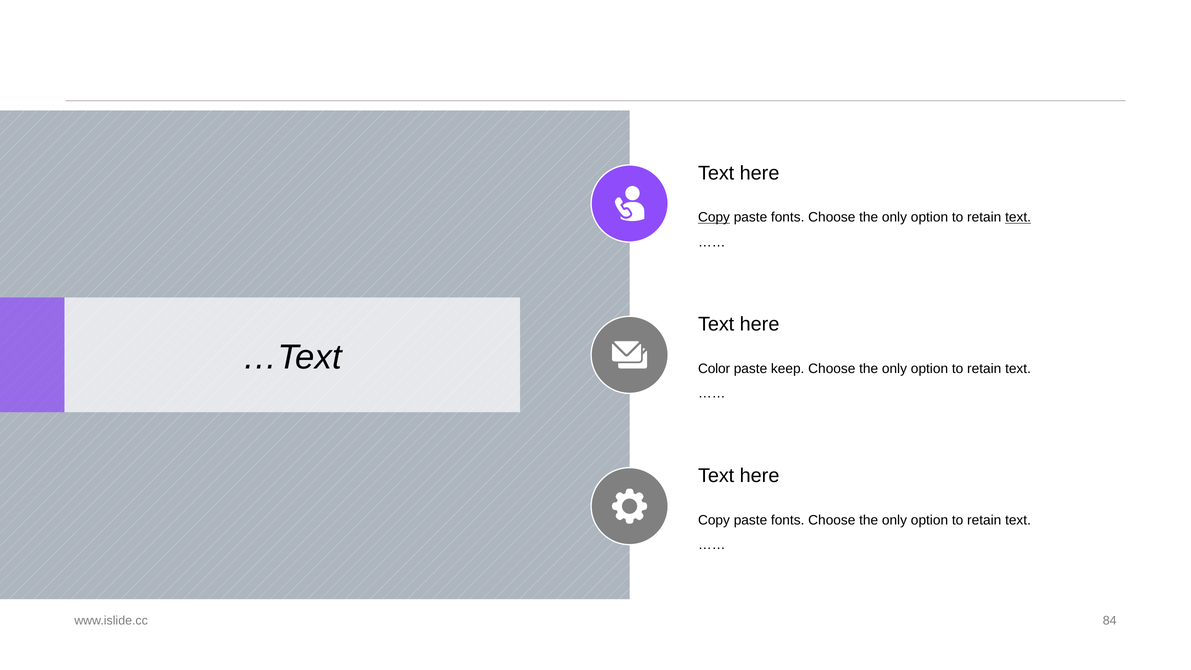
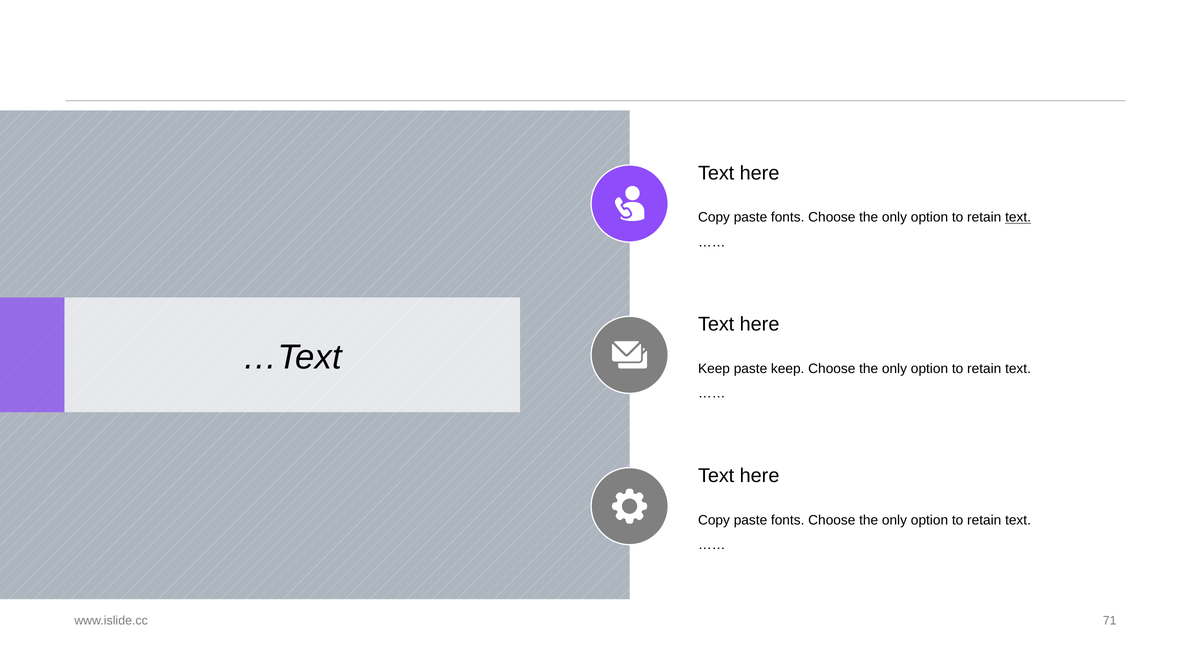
Copy underline: present -> none (714, 217)
Color: Color -> Keep (714, 369)
84: 84 -> 71 (1110, 621)
